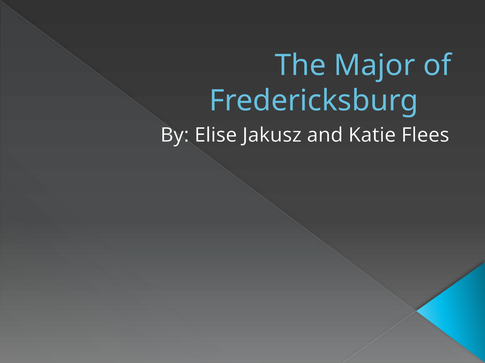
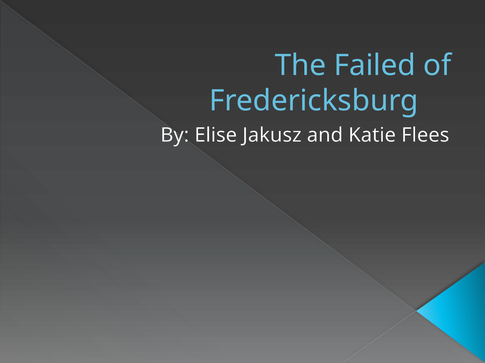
Major: Major -> Failed (375, 65)
